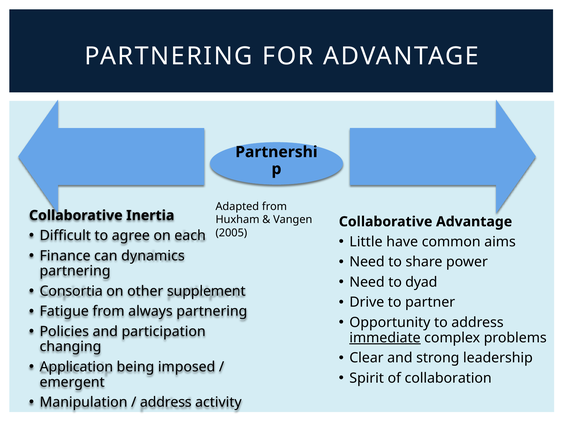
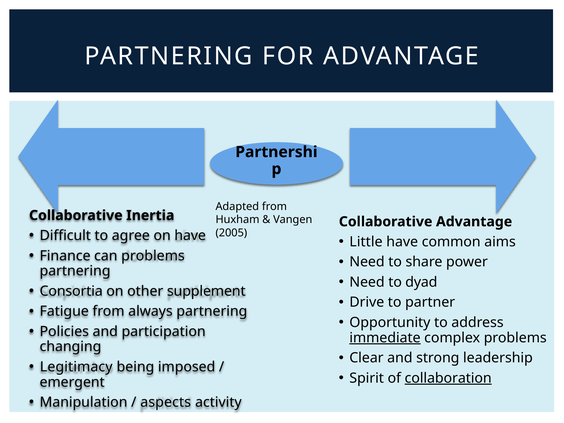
on each: each -> have (190, 236)
can dynamics: dynamics -> problems (153, 256)
Application: Application -> Legitimacy (76, 367)
collaboration underline: none -> present (448, 378)
address: address -> aspects (166, 402)
